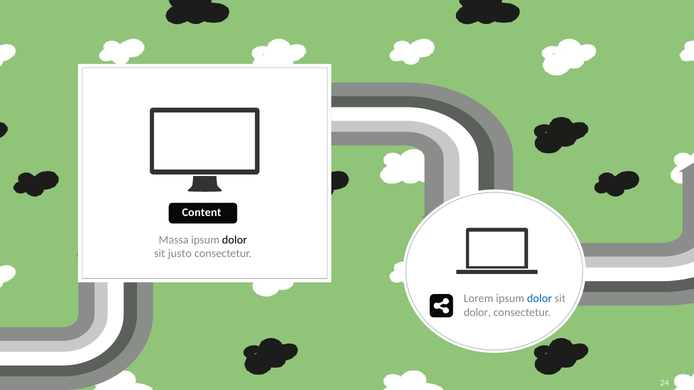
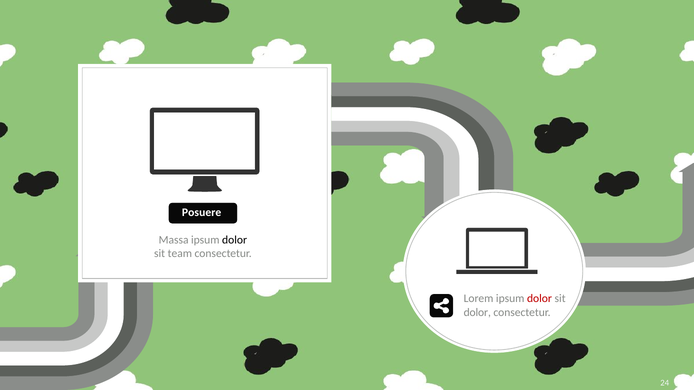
Content: Content -> Posuere (202, 213)
justo: justo -> team (180, 254)
dolor colour: blue -> red (539, 299)
